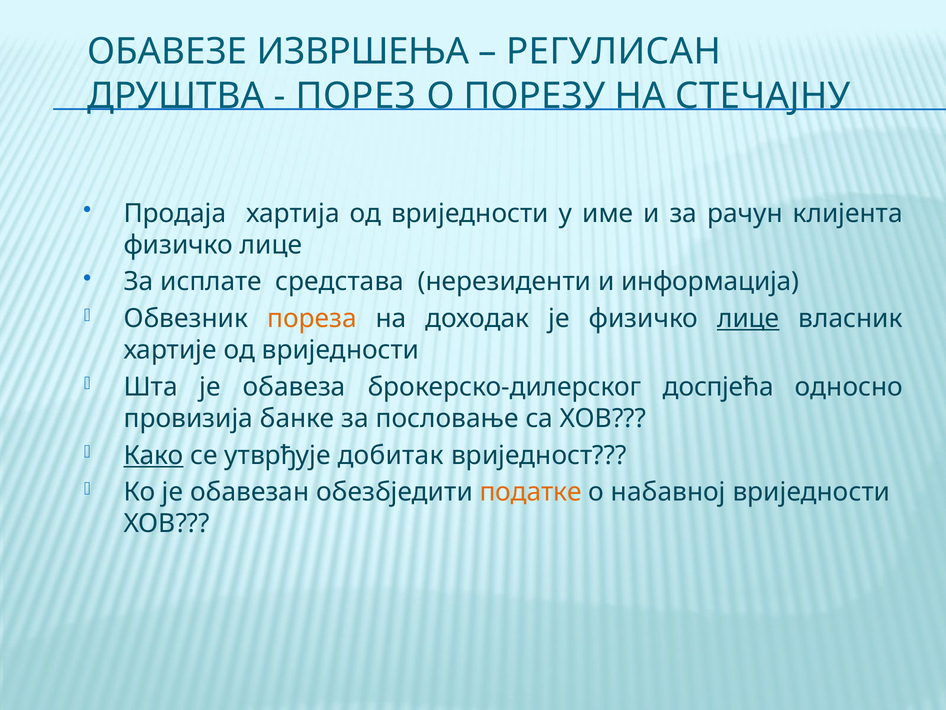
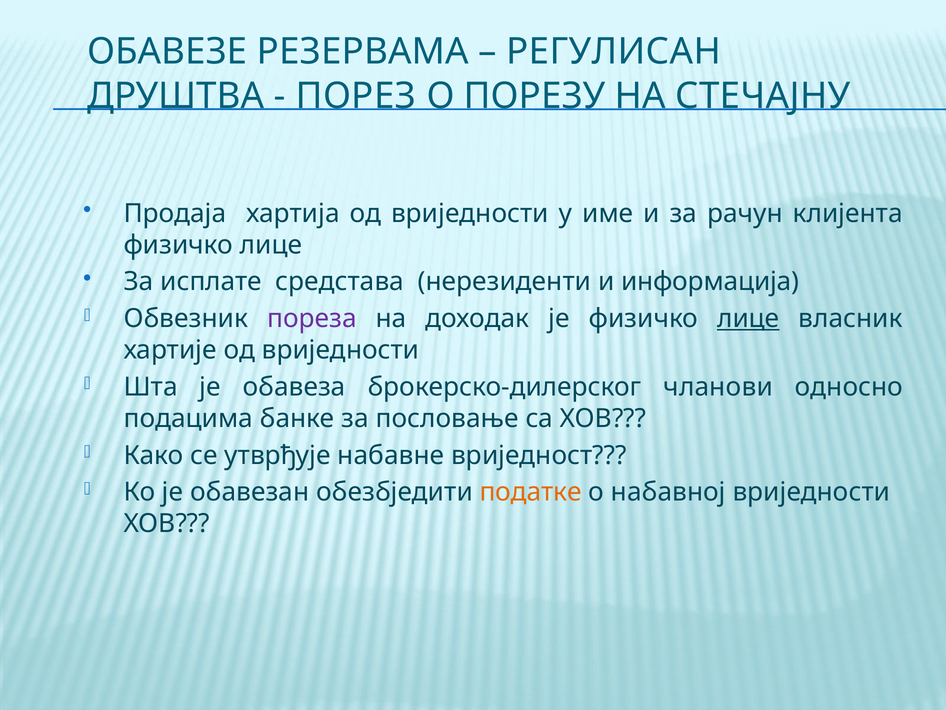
ИЗВРШЕЊА: ИЗВРШЕЊА -> РЕЗЕРВАМА (363, 52)
пореза colour: orange -> purple (312, 318)
доспјећа: доспјећа -> чланови (718, 387)
провизија: провизија -> подацима (188, 418)
Како underline: present -> none (154, 455)
добитак: добитак -> набавне (391, 455)
